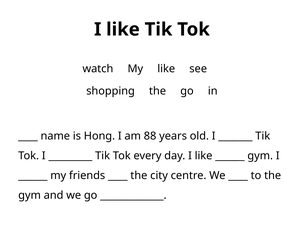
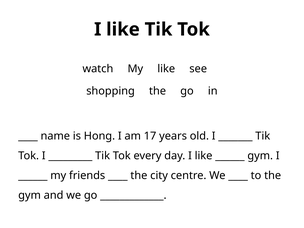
88: 88 -> 17 (150, 136)
